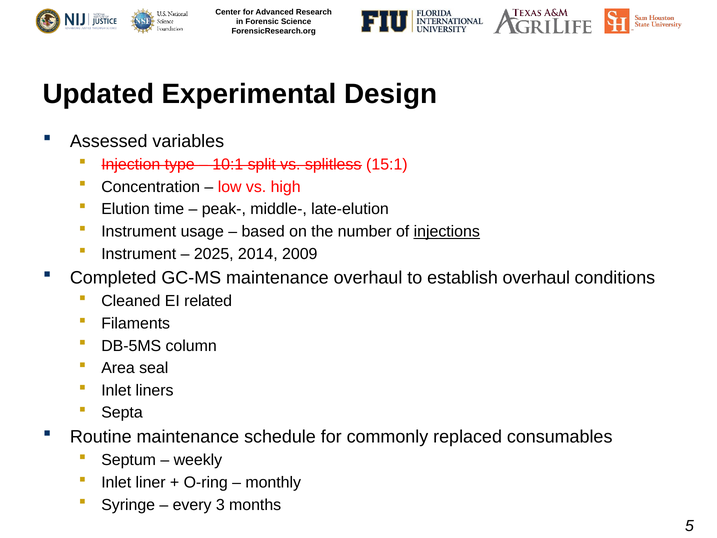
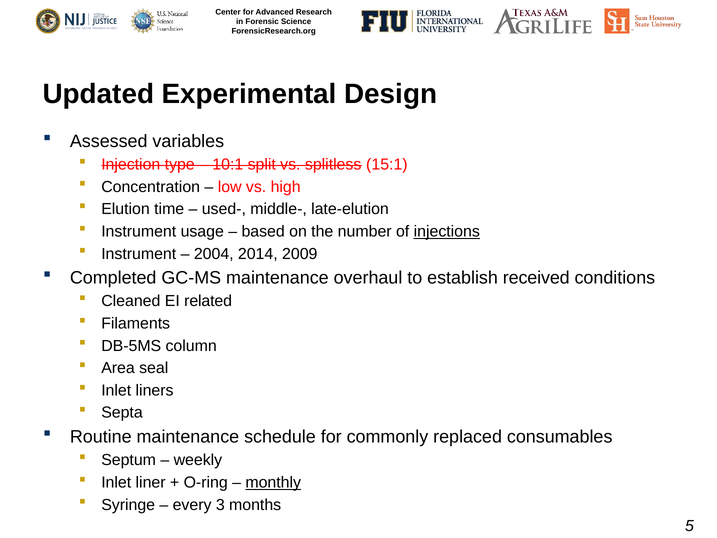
peak-: peak- -> used- (224, 209)
2025: 2025 -> 2004 (214, 254)
establish overhaul: overhaul -> received (536, 278)
monthly underline: none -> present (273, 482)
